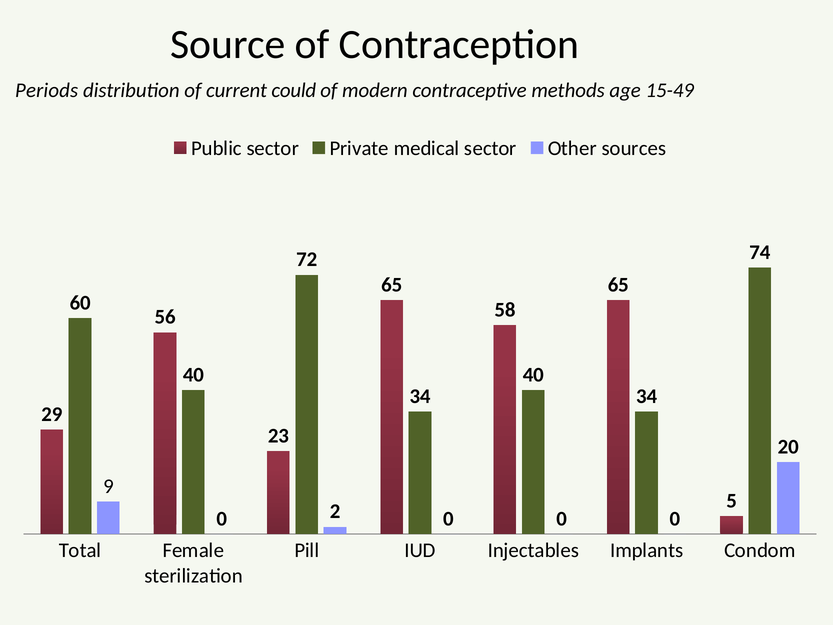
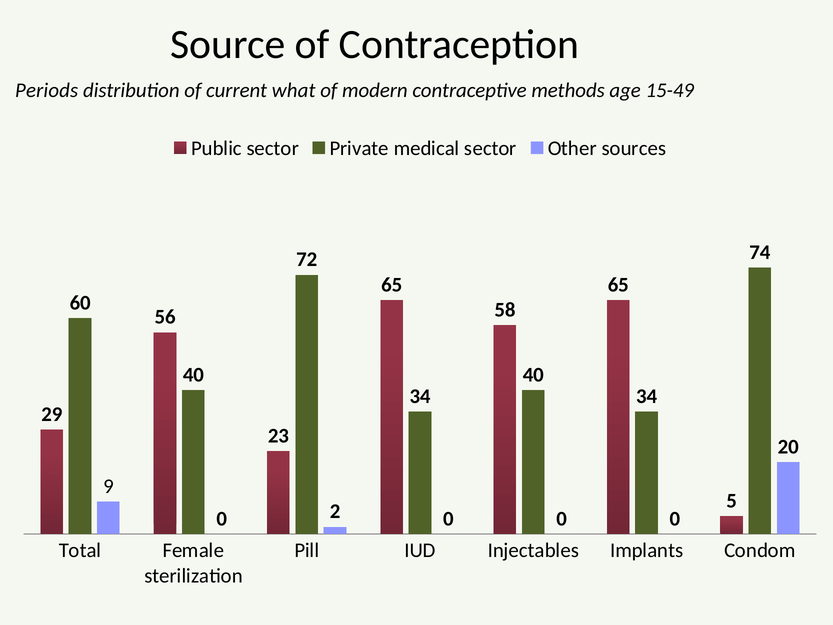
could: could -> what (294, 90)
